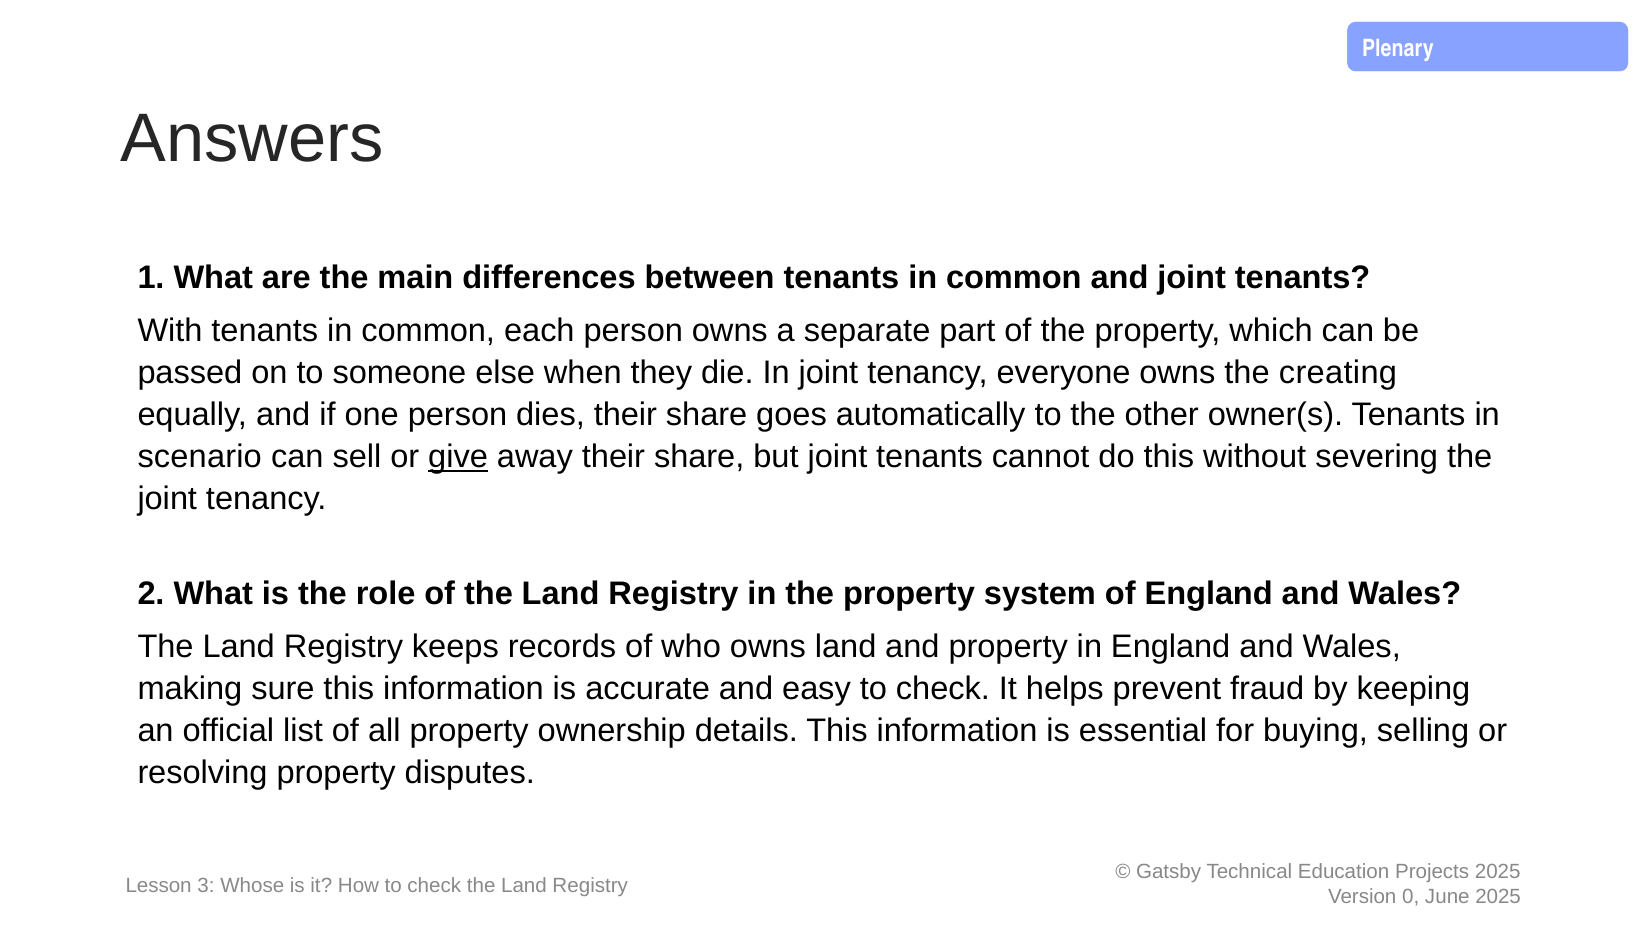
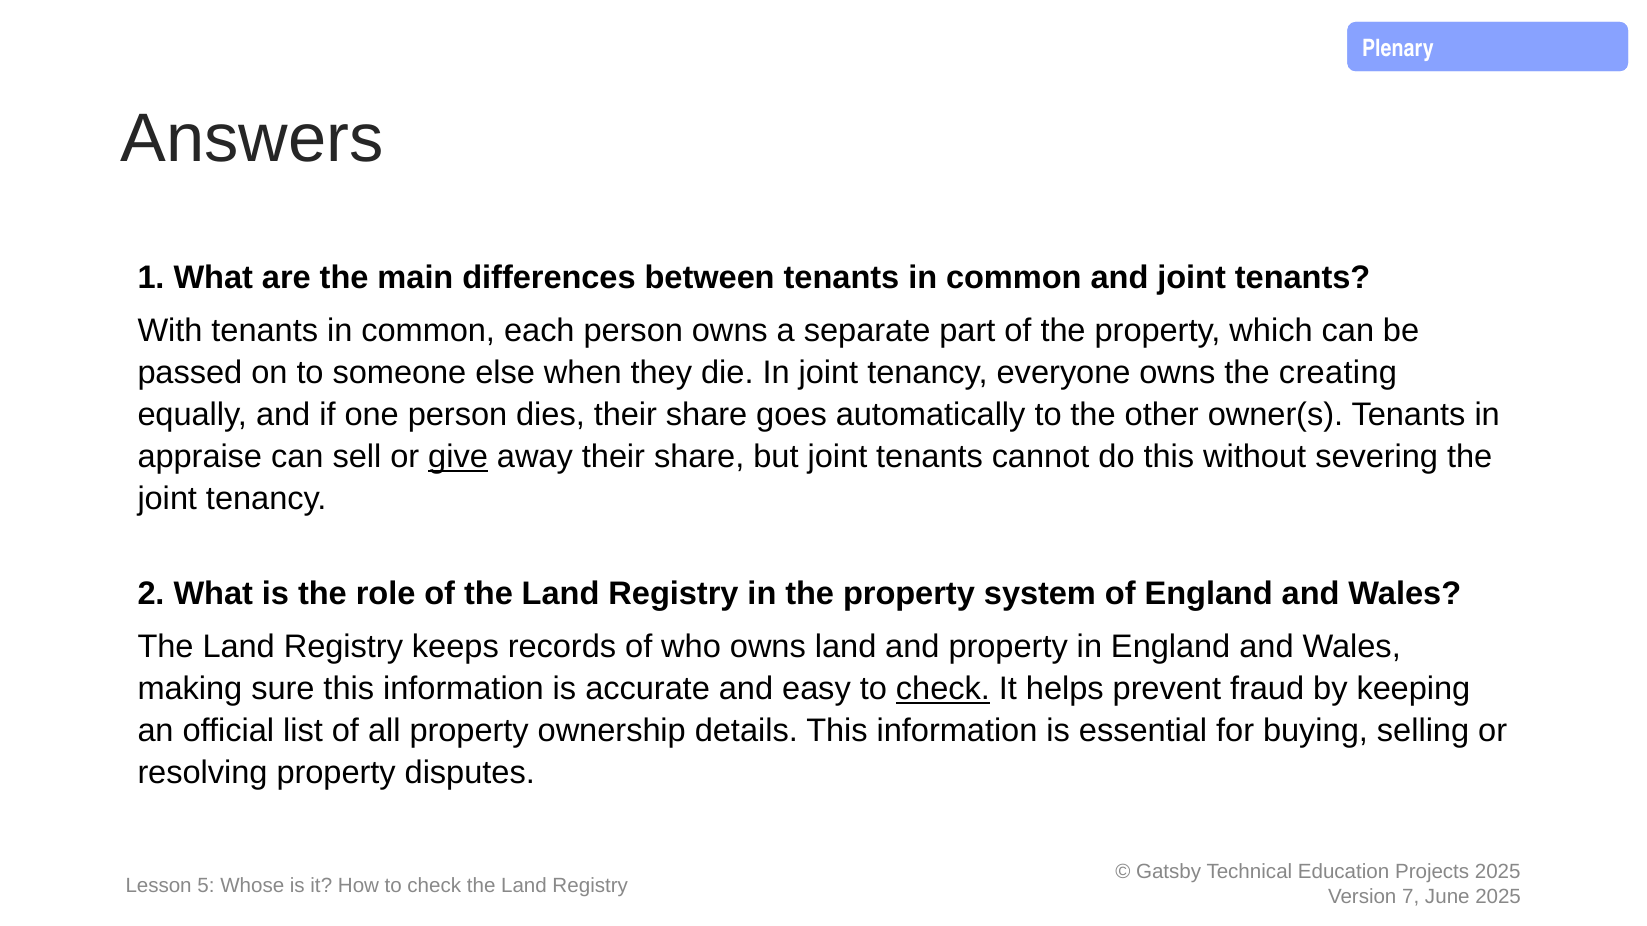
scenario: scenario -> appraise (200, 457)
check underline: none -> present (943, 689)
3: 3 -> 5 (206, 886)
0: 0 -> 7 (1411, 897)
